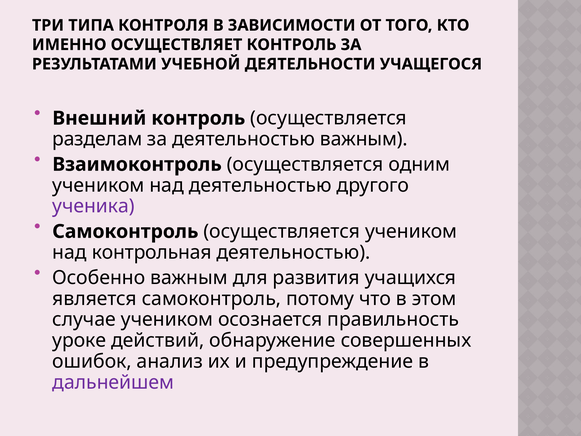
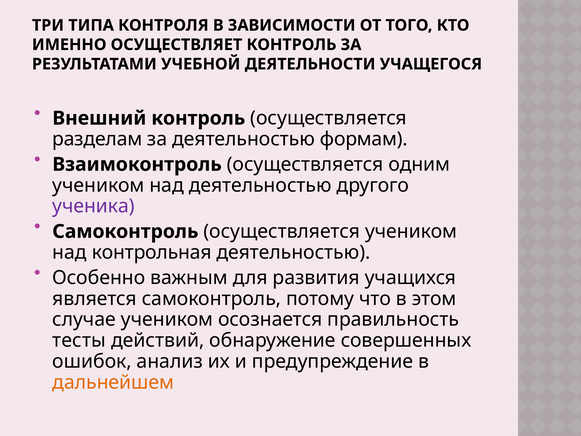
деятельностью важным: важным -> формам (364, 139)
уроке: уроке -> тесты (79, 340)
дальнейшем colour: purple -> orange (113, 382)
